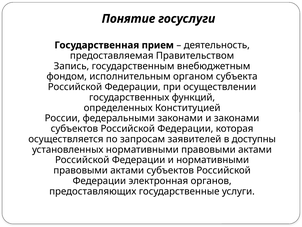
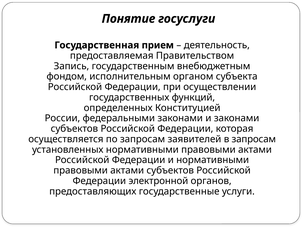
в доступны: доступны -> запросам (254, 139)
электронная: электронная -> электронной (158, 180)
